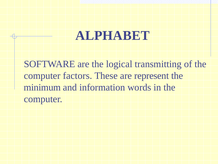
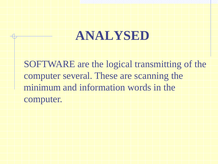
ALPHABET: ALPHABET -> ANALYSED (113, 35)
factors: factors -> several (78, 76)
represent: represent -> scanning (152, 76)
